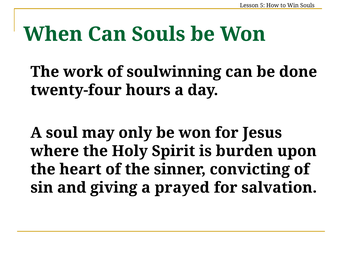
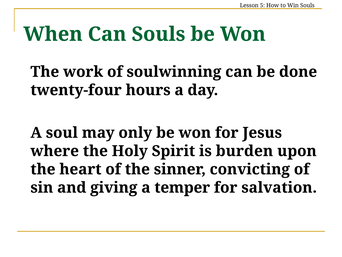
prayed: prayed -> temper (182, 187)
